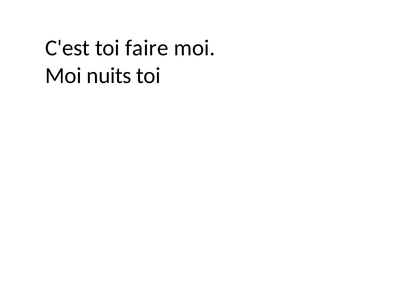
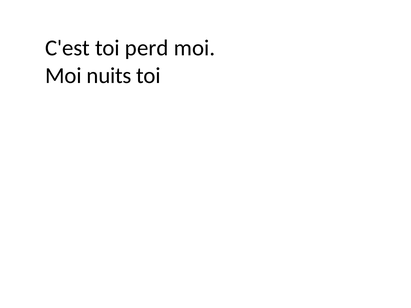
faire: faire -> perd (147, 48)
